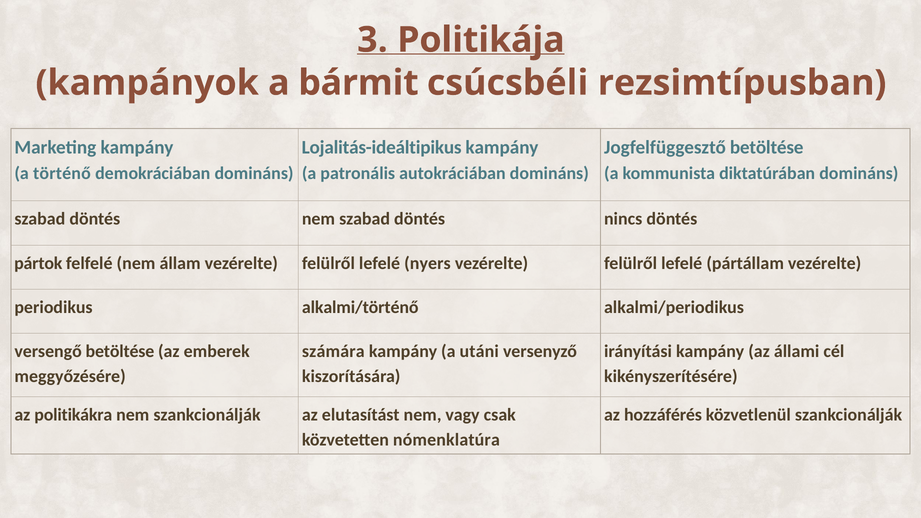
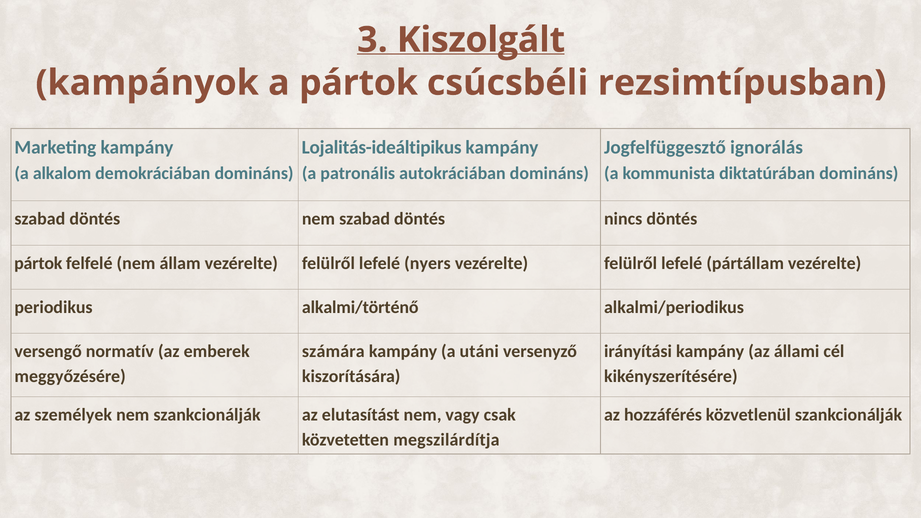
Politikája: Politikája -> Kiszolgált (481, 40)
a bármit: bármit -> pártok (358, 83)
Jogfelfüggesztő betöltése: betöltése -> ignorálás (767, 148)
történő: történő -> alkalom (62, 174)
versengő betöltése: betöltése -> normatív (120, 352)
politikákra: politikákra -> személyek (73, 415)
nómenklatúra: nómenklatúra -> megszilárdítja (446, 440)
